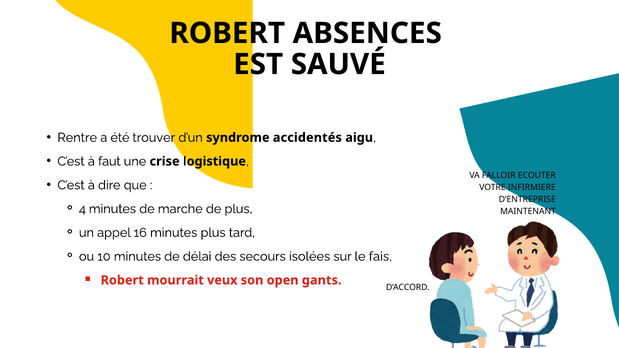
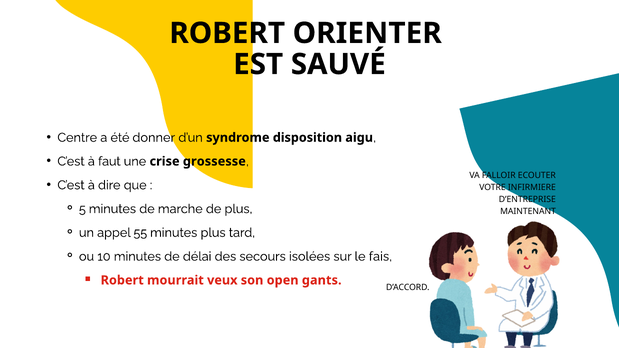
ABSENCES: ABSENCES -> ORIENTER (367, 33)
Rentre: Rentre -> Centre (77, 138)
trouver: trouver -> donner (154, 138)
accidentés: accidentés -> disposition (307, 138)
logistique: logistique -> grossesse (214, 161)
4: 4 -> 5 (82, 209)
16: 16 -> 55 (140, 233)
